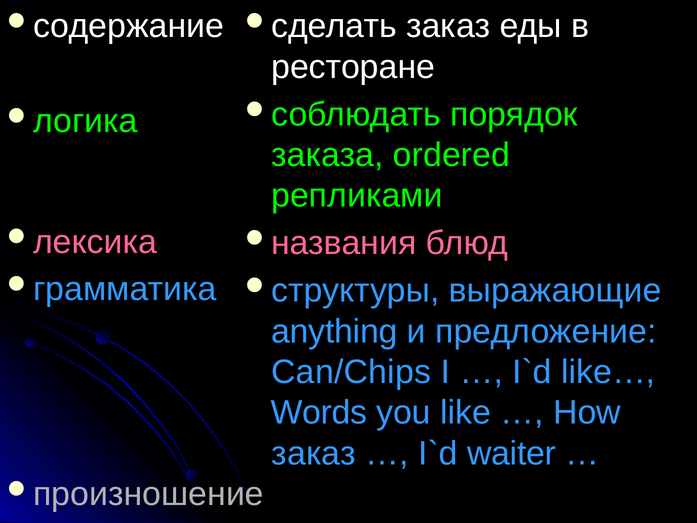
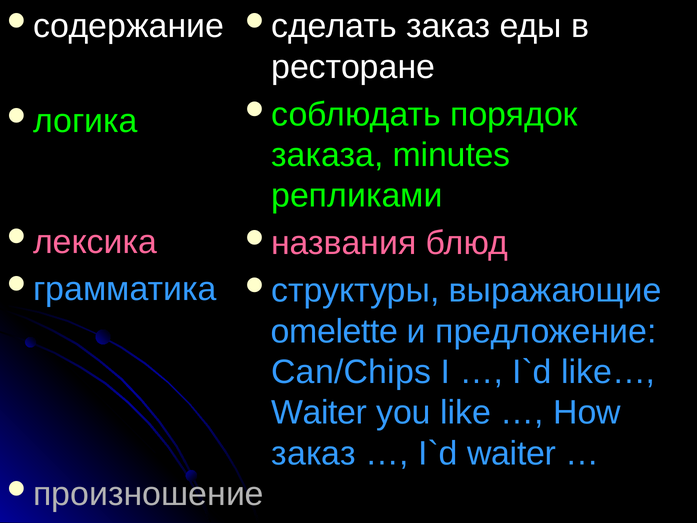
ordered: ordered -> minutes (452, 155)
anything: anything -> omelette (335, 331)
Words: Words -> Waiter (319, 413)
